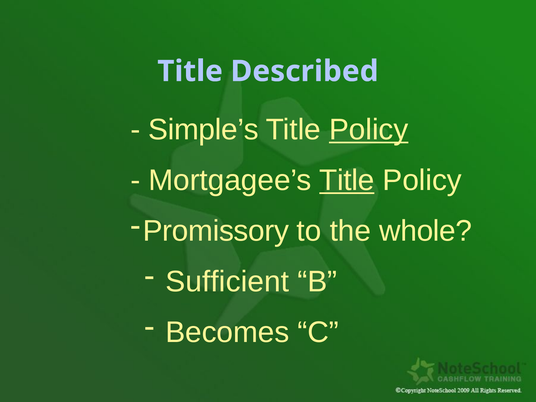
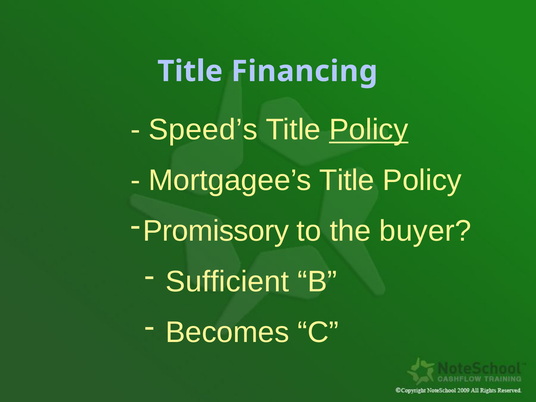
Described: Described -> Financing (304, 71)
Simple’s: Simple’s -> Speed’s (203, 130)
Title underline: present -> none (347, 180)
whole: whole -> buyer (425, 231)
